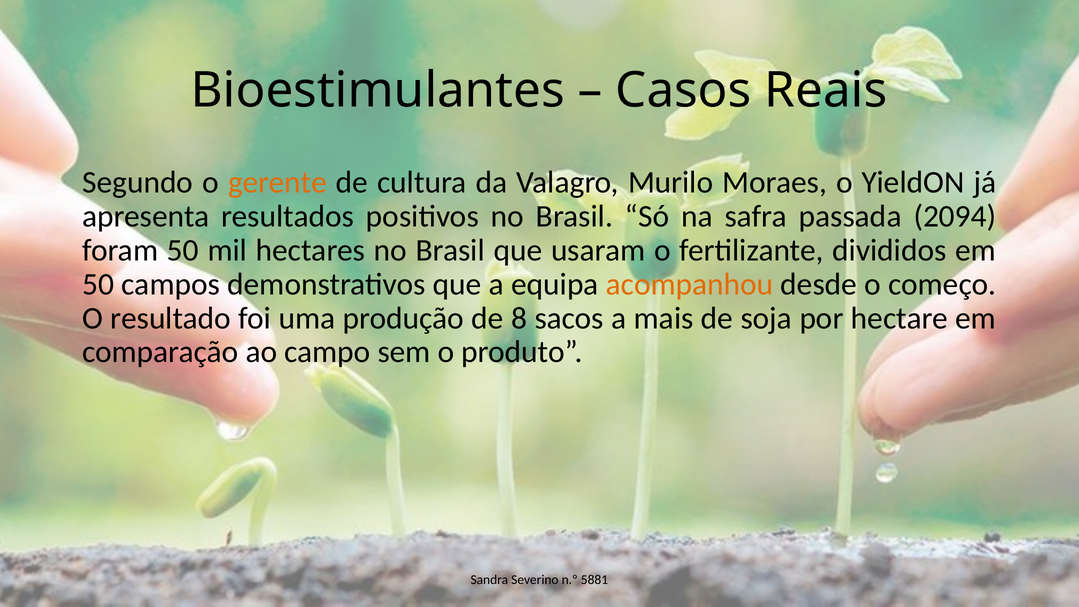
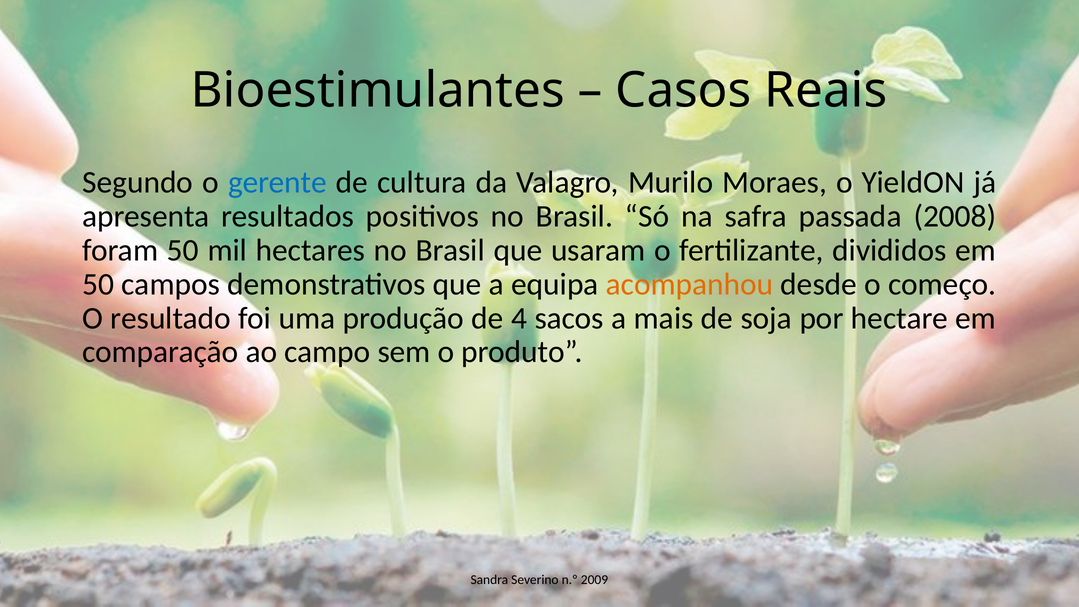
gerente colour: orange -> blue (277, 182)
2094: 2094 -> 2008 (955, 216)
8: 8 -> 4 (519, 318)
5881: 5881 -> 2009 (594, 580)
